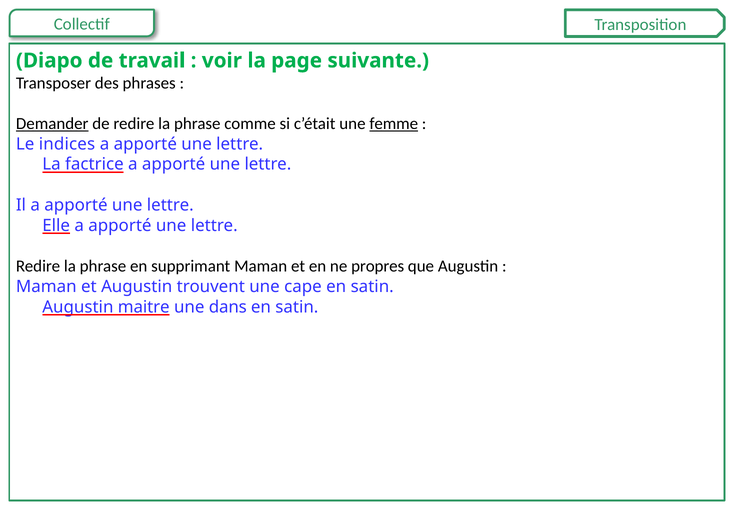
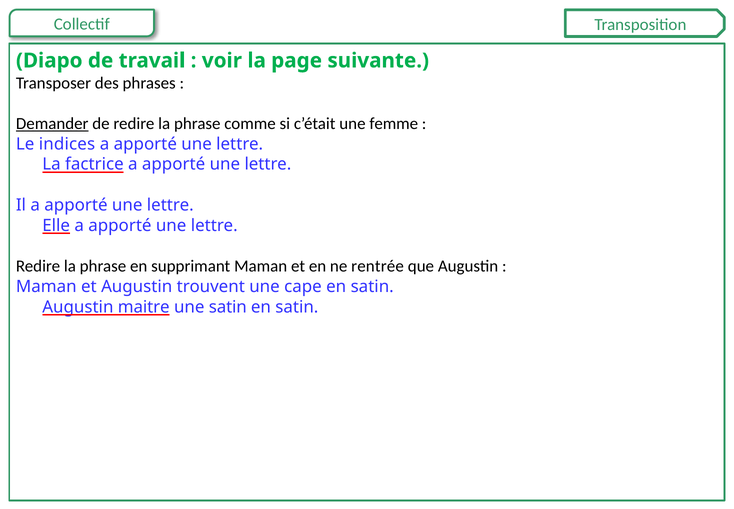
femme underline: present -> none (394, 124)
propres: propres -> rentrée (378, 266)
une dans: dans -> satin (228, 307)
